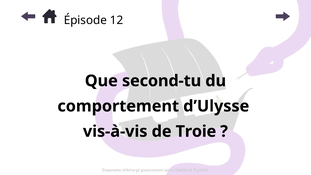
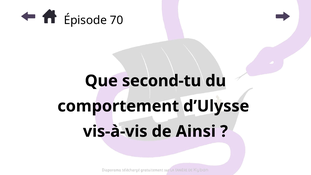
12: 12 -> 70 (117, 20)
Troie: Troie -> Ainsi (196, 131)
